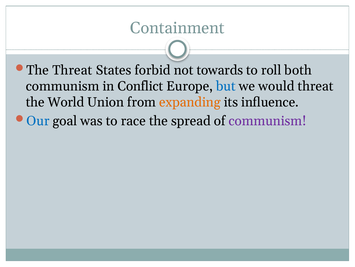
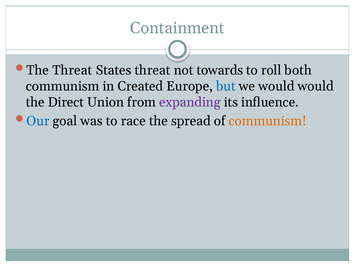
States forbid: forbid -> threat (153, 70)
Conflict: Conflict -> Created (140, 86)
would threat: threat -> would (316, 86)
World: World -> Direct (66, 102)
expanding colour: orange -> purple (190, 102)
communism colour: purple -> orange (268, 121)
